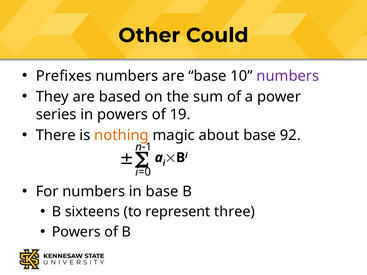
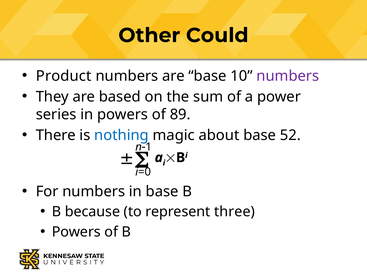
Prefixes: Prefixes -> Product (64, 76)
19: 19 -> 89 (180, 115)
nothing colour: orange -> blue (122, 135)
92: 92 -> 52 (290, 135)
sixteens: sixteens -> because (92, 212)
